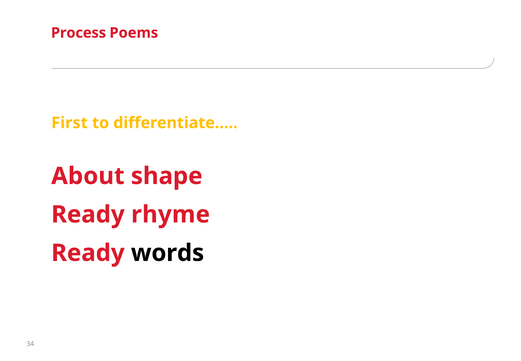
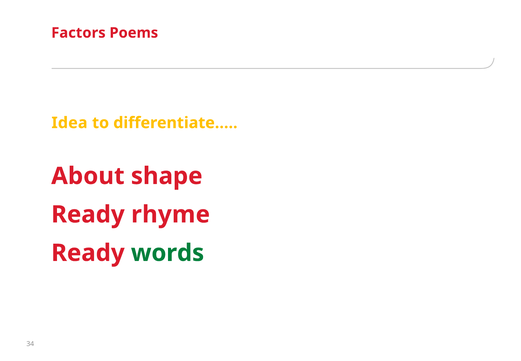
Process: Process -> Factors (78, 33)
First: First -> Idea (69, 123)
words colour: black -> green (168, 253)
